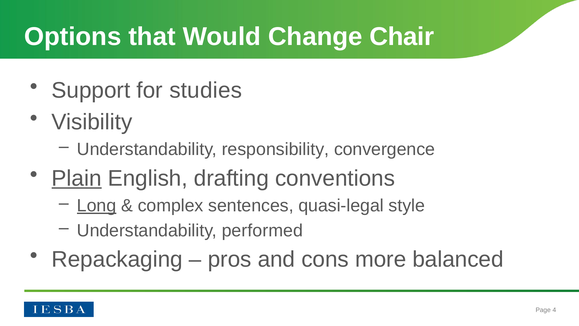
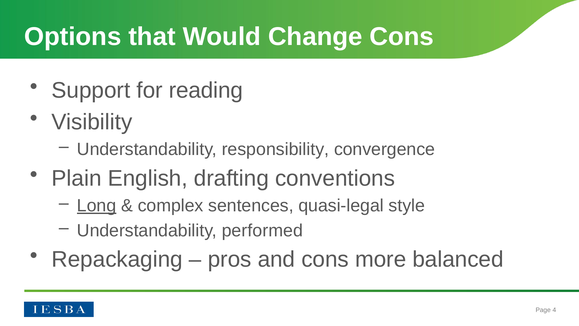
Change Chair: Chair -> Cons (402, 37)
studies: studies -> reading (206, 90)
Plain underline: present -> none (77, 178)
